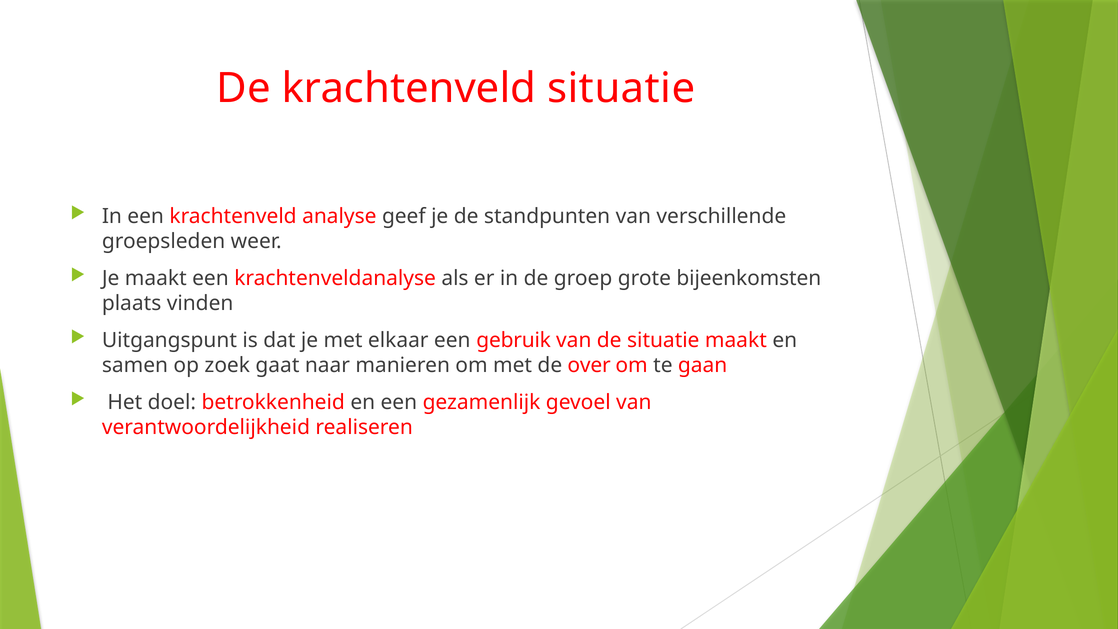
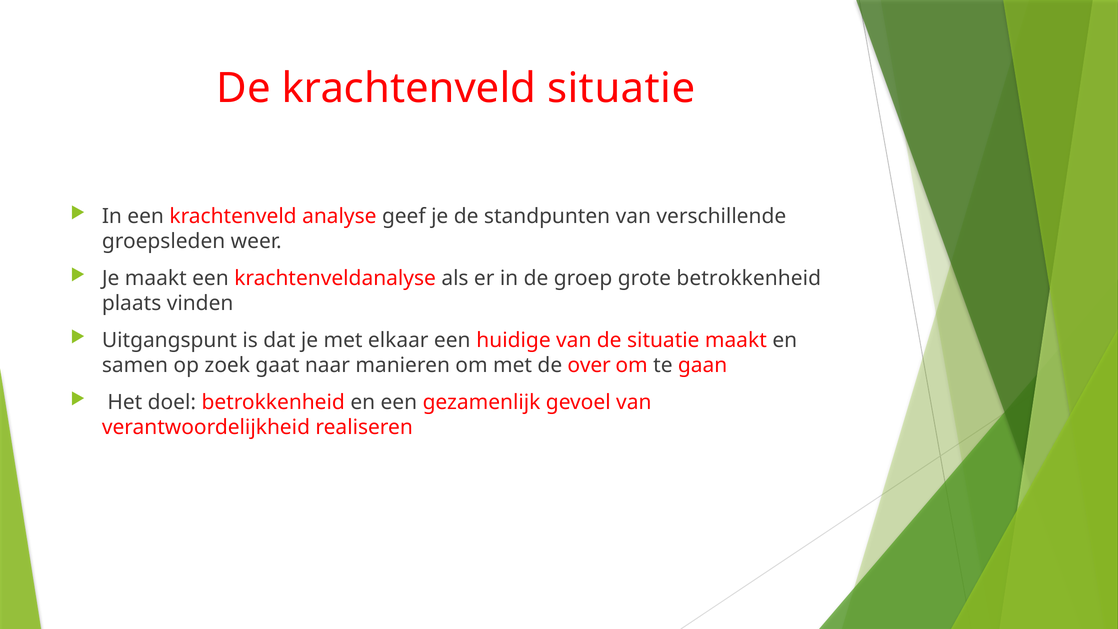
grote bijeenkomsten: bijeenkomsten -> betrokkenheid (749, 278)
gebruik: gebruik -> huidige (514, 340)
